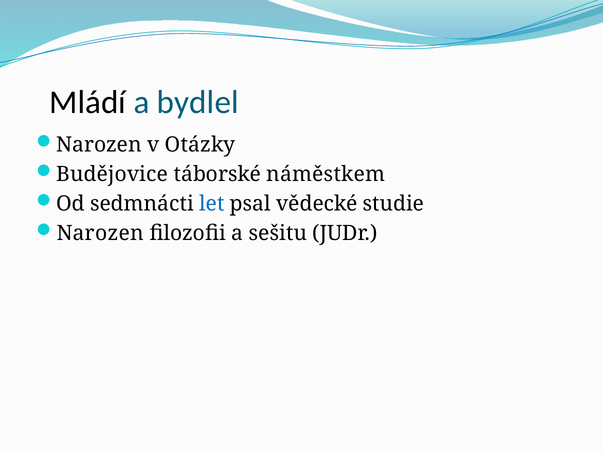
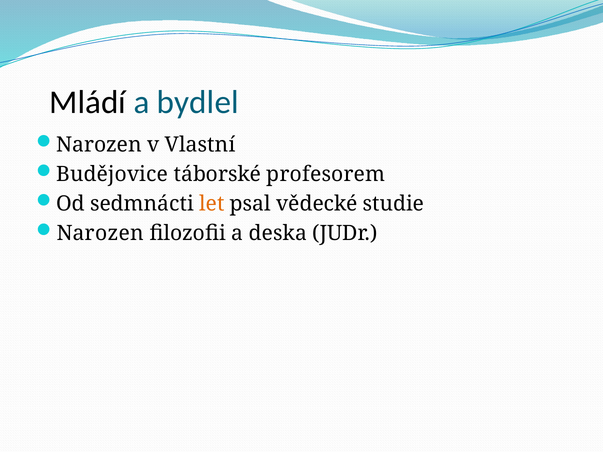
Otázky: Otázky -> Vlastní (200, 145)
náměstkem: náměstkem -> profesorem (326, 174)
let colour: blue -> orange (212, 204)
sešitu: sešitu -> deska (278, 234)
